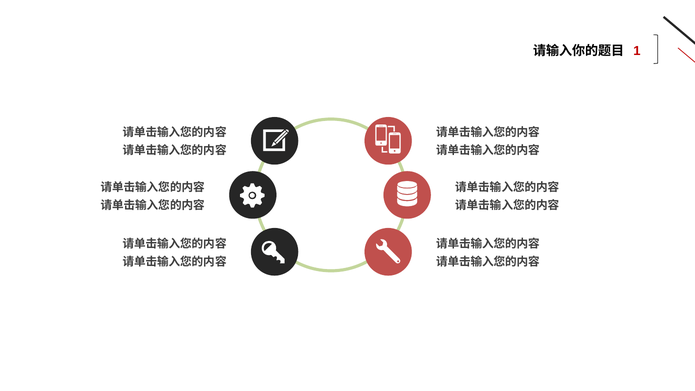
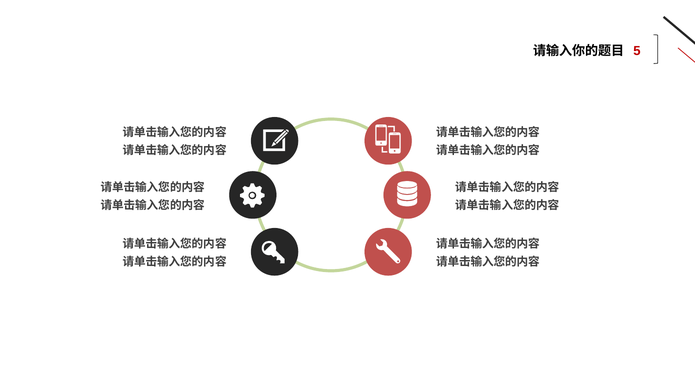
1: 1 -> 5 (637, 51)
